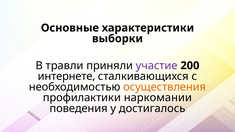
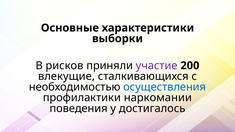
травли: травли -> рисков (65, 66)
интернете: интернете -> влекущие (66, 76)
осуществления colour: orange -> blue (165, 87)
